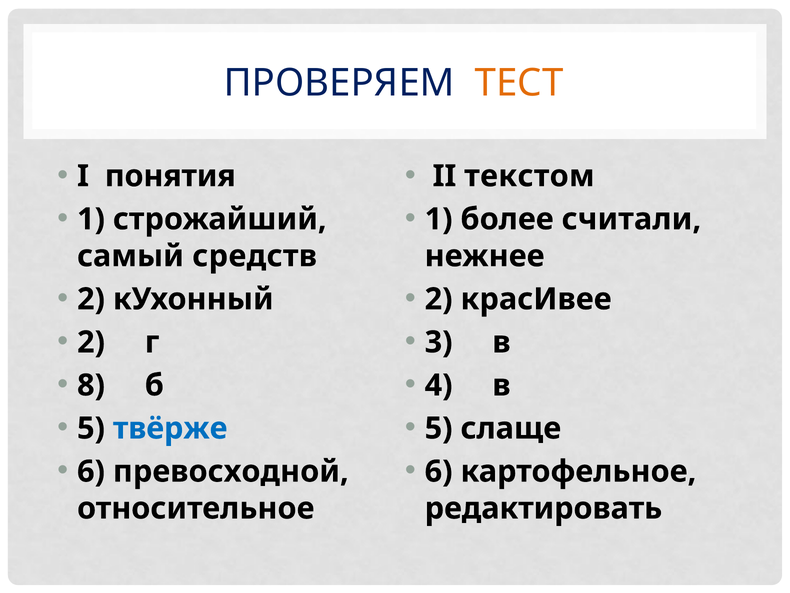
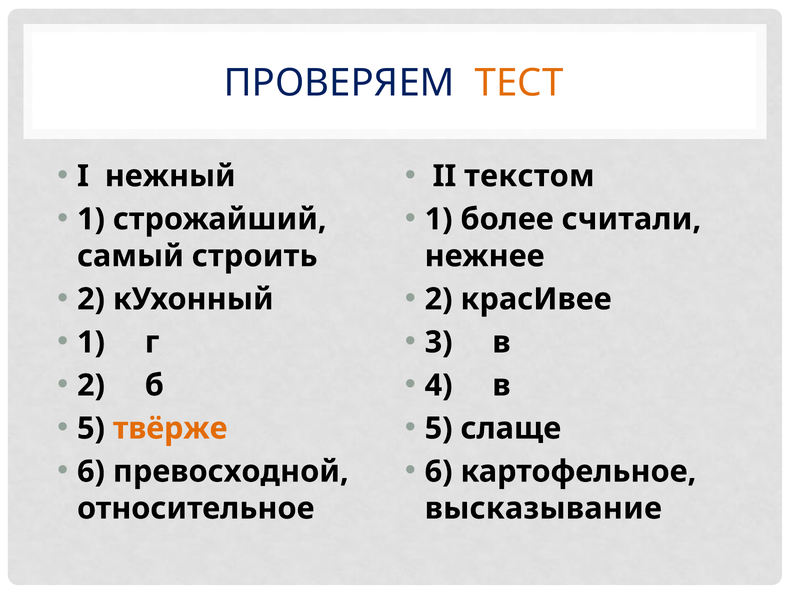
понятия: понятия -> нежный (170, 176)
средств: средств -> строить (255, 256)
2: 2 -> 1 (91, 342)
8: 8 -> 2 (91, 385)
твёрже colour: blue -> orange (170, 428)
редактировать: редактировать -> высказывание (543, 508)
